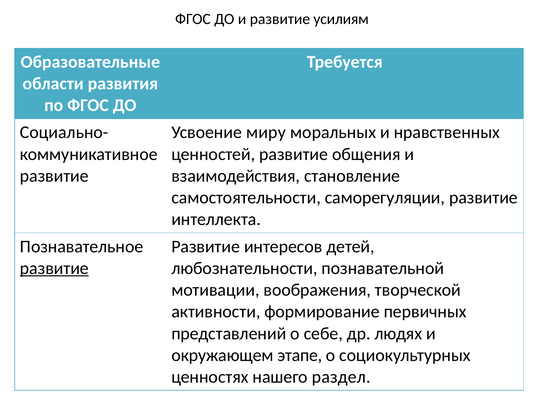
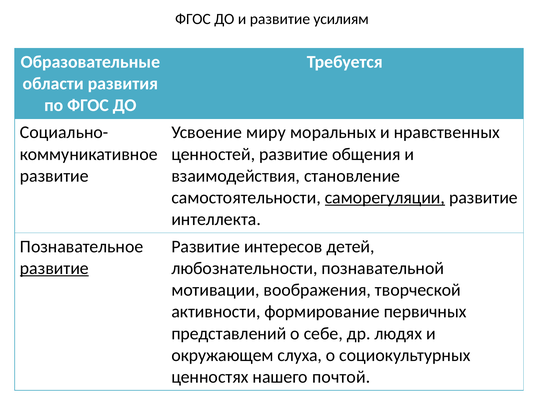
саморегуляции underline: none -> present (385, 197)
этапе: этапе -> слуха (300, 355)
раздел: раздел -> почтой (341, 376)
